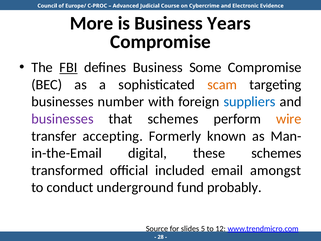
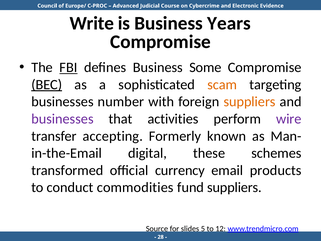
More: More -> Write (92, 23)
BEC underline: none -> present (47, 84)
suppliers colour: blue -> orange (250, 102)
that schemes: schemes -> activities (173, 119)
wire colour: orange -> purple (289, 119)
included: included -> currency (180, 170)
amongst: amongst -> products (276, 170)
underground: underground -> commodities (135, 187)
fund probably: probably -> suppliers (234, 187)
